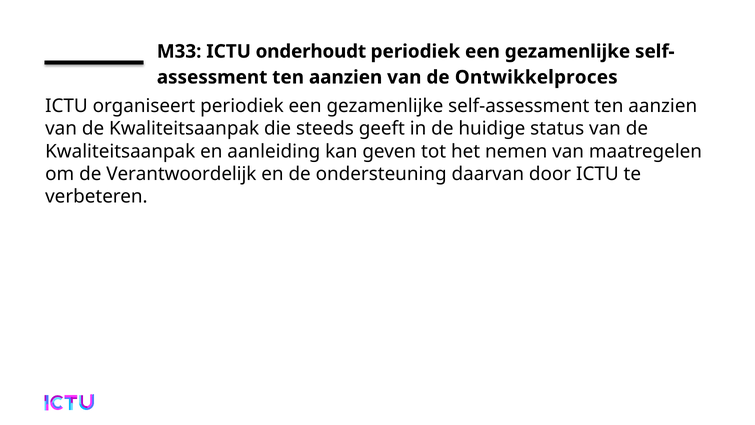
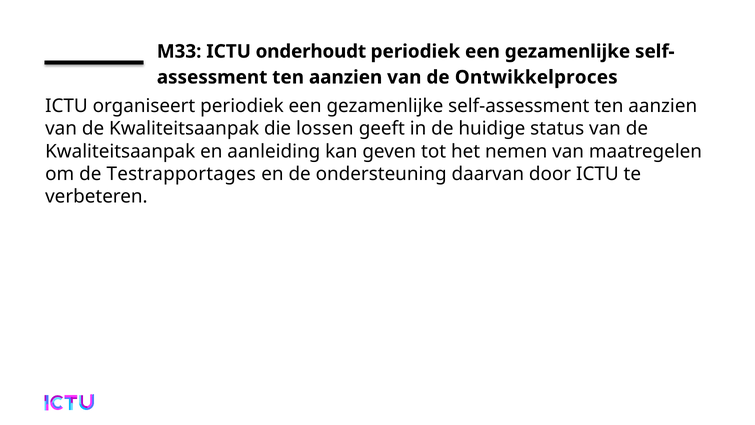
steeds: steeds -> lossen (325, 129)
Verantwoordelijk: Verantwoordelijk -> Testrapportages (181, 174)
